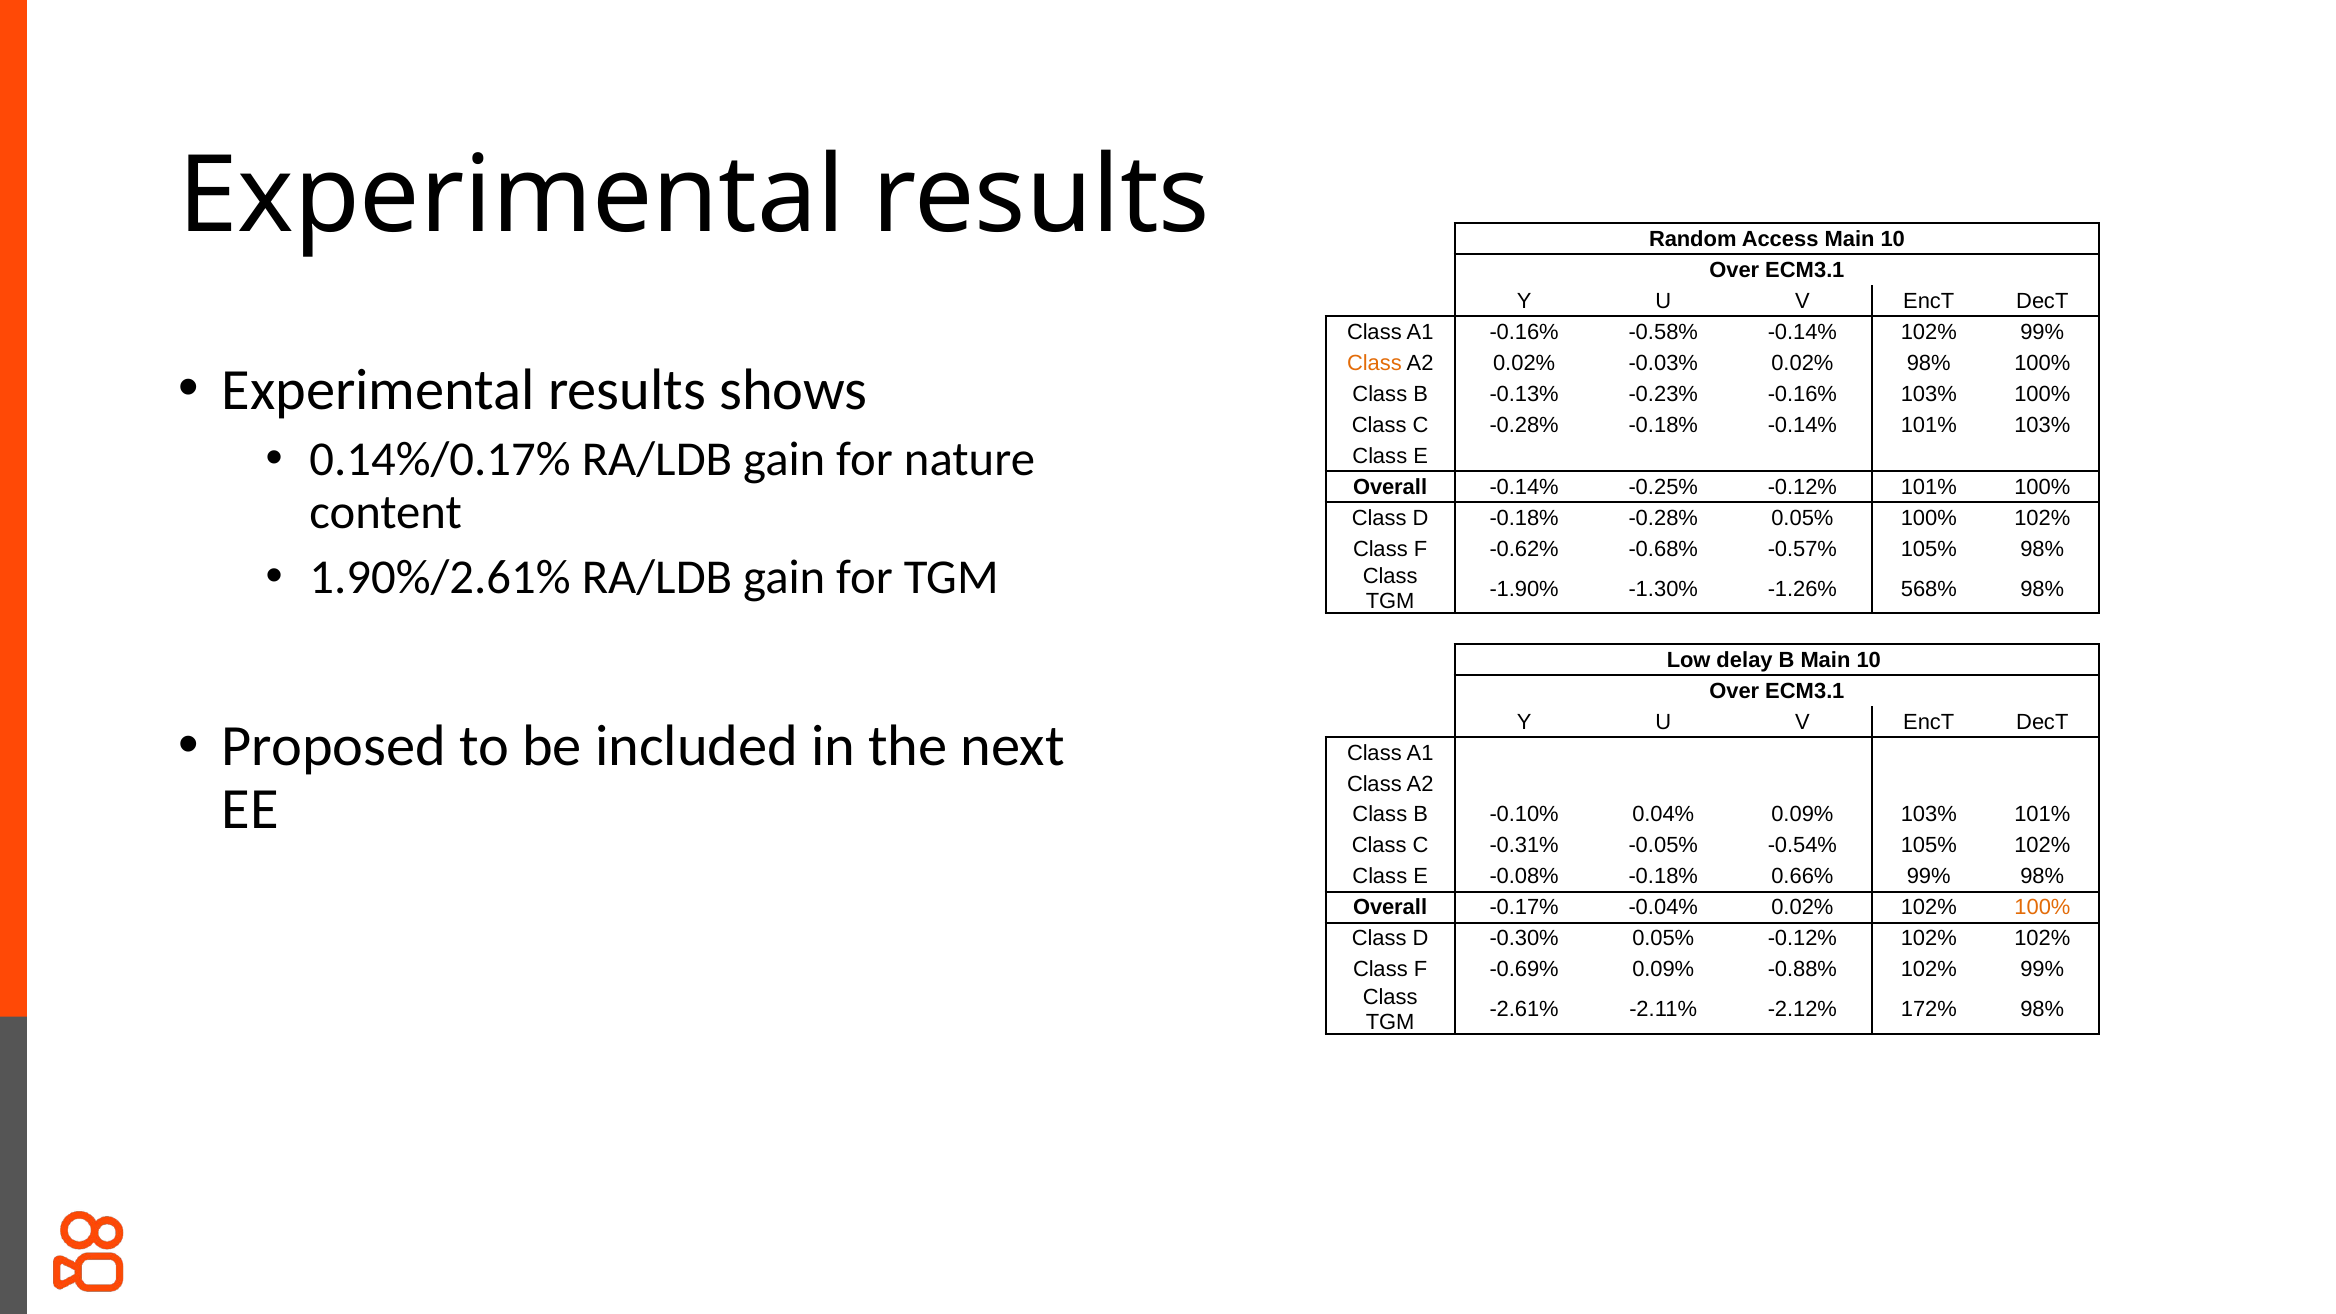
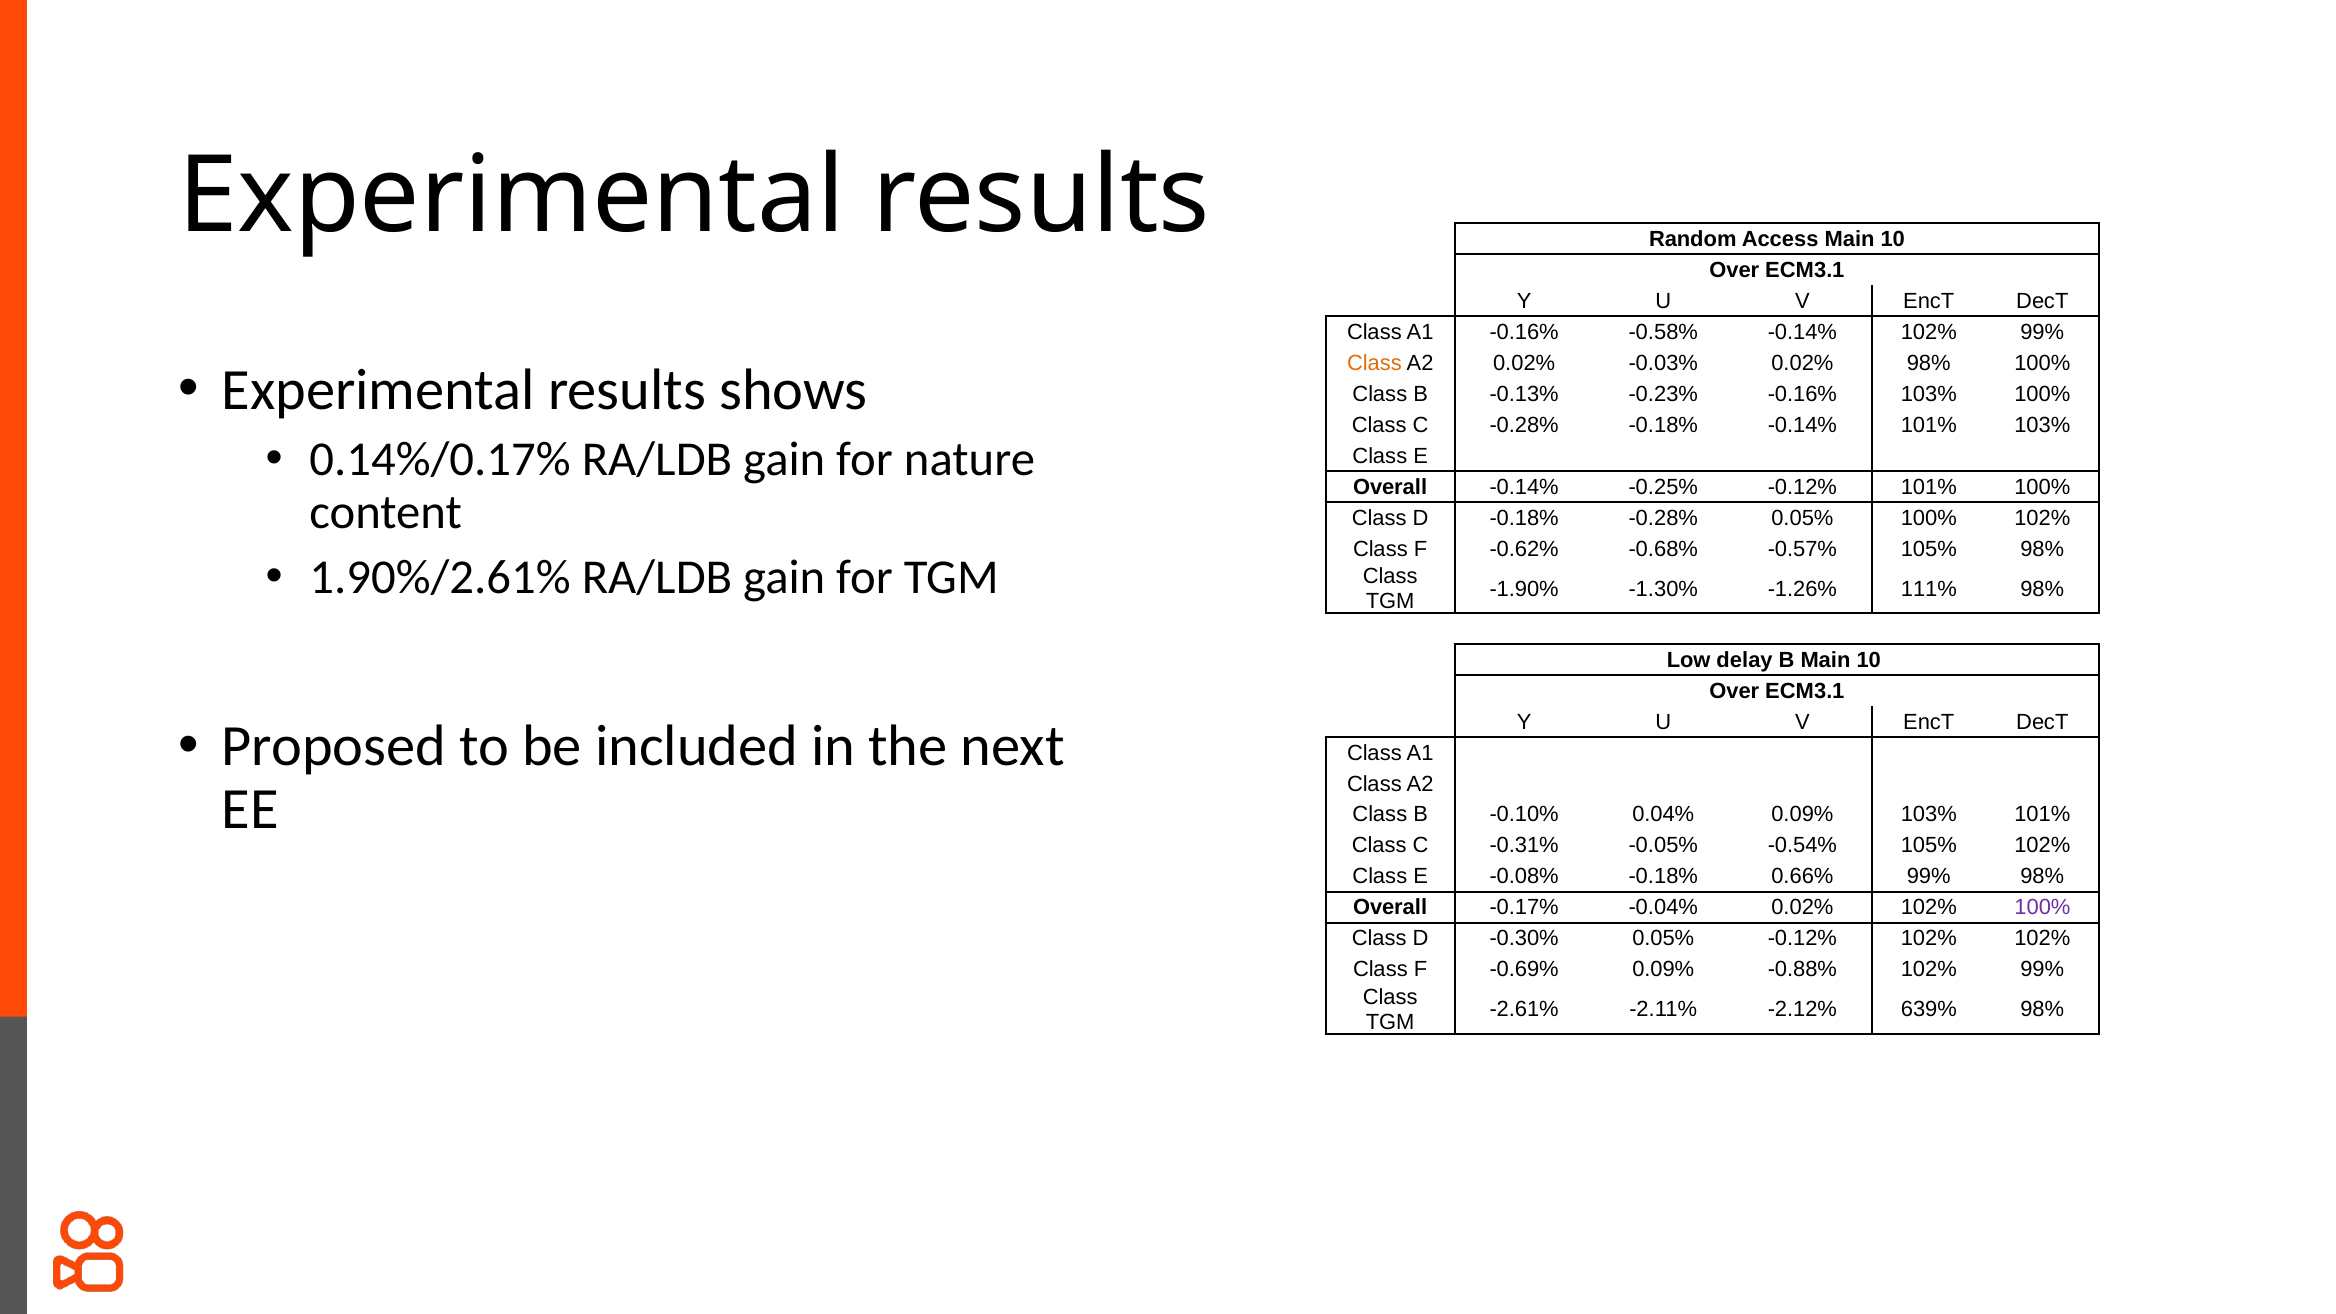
568%: 568% -> 111% (1929, 589)
100% colour: orange -> purple (2042, 908)
172%: 172% -> 639% (1929, 1010)
